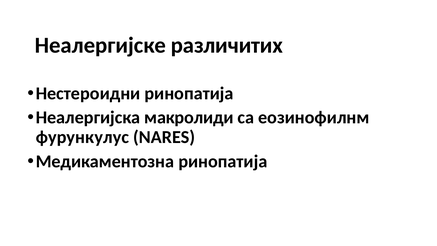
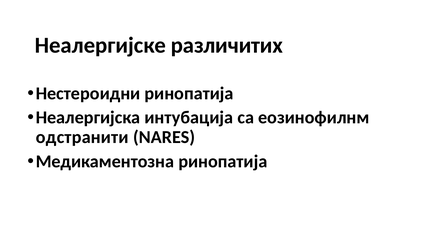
макролиди: макролиди -> интубација (189, 117)
фурункулус: фурункулус -> одстранити (82, 137)
